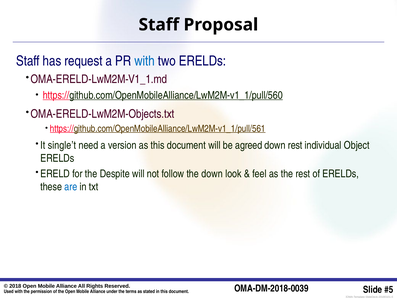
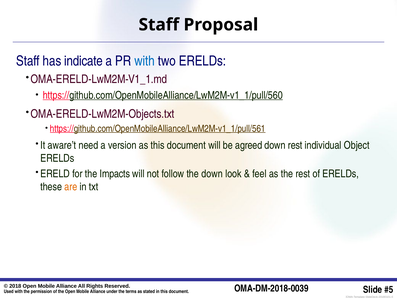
request: request -> indicate (84, 61)
single’t: single’t -> aware’t (62, 145)
Despite: Despite -> Impacts (115, 174)
are colour: blue -> orange (71, 187)
